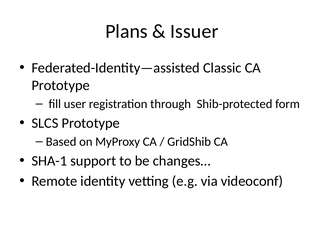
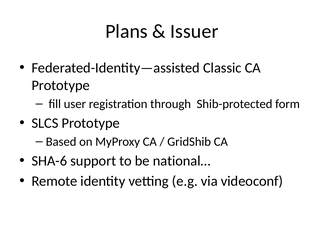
SHA-1: SHA-1 -> SHA-6 (49, 161)
changes…: changes… -> national… (182, 161)
